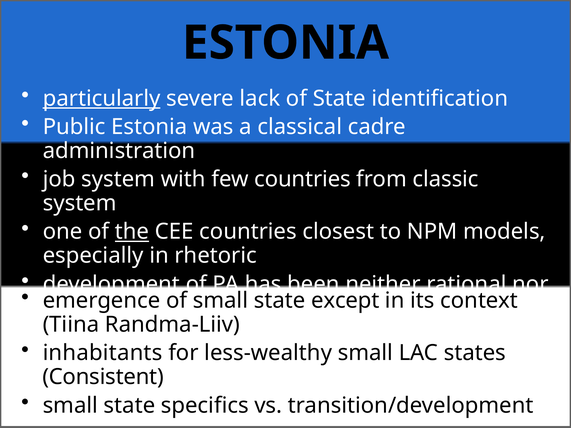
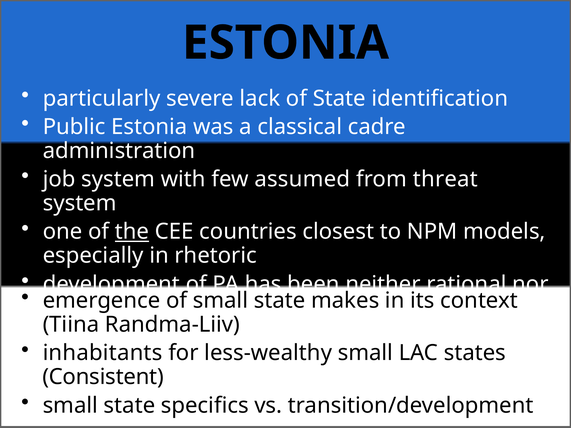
particularly underline: present -> none (102, 98)
few countries: countries -> assumed (302, 179)
classic: classic -> threat (445, 179)
except: except -> makes (345, 301)
